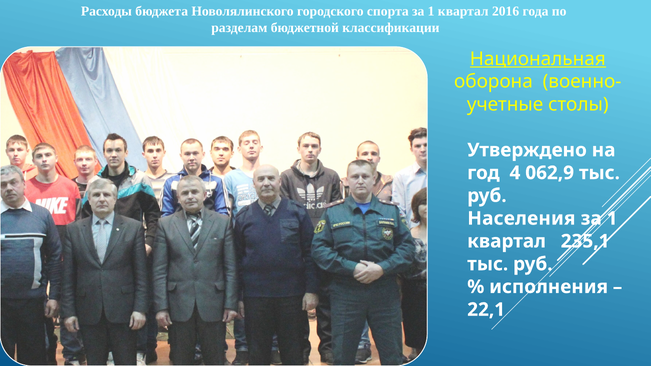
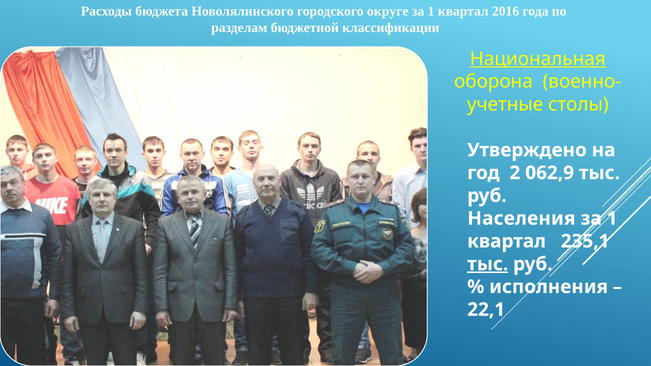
спорта: спорта -> округе (388, 11)
4: 4 -> 2 (515, 173)
тыс underline: none -> present (488, 264)
